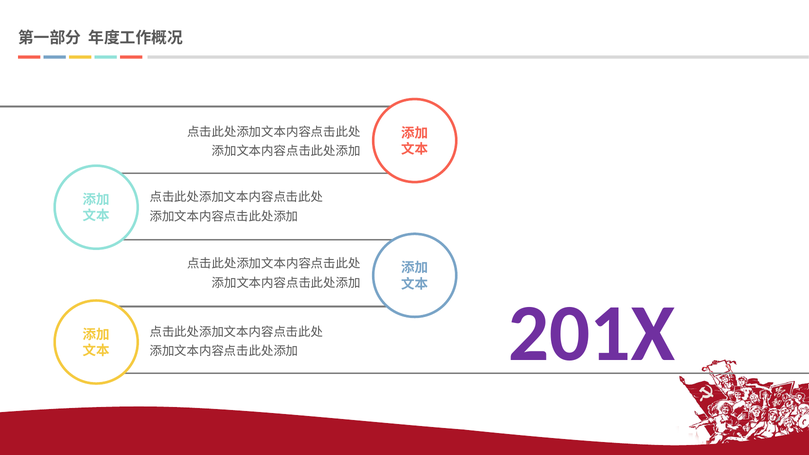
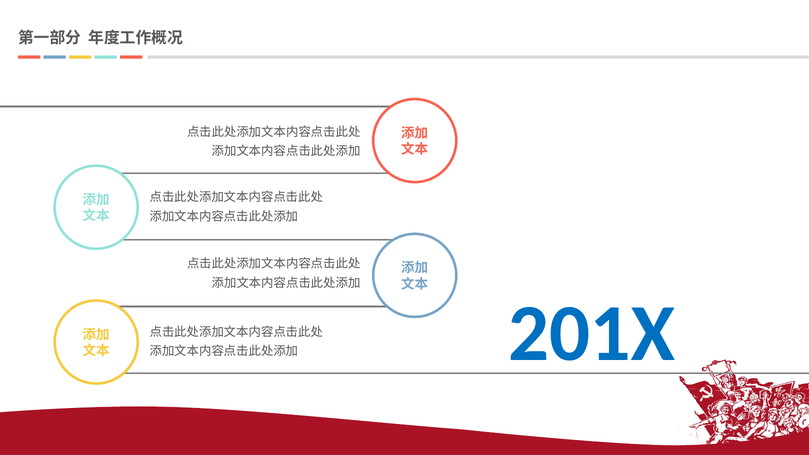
201X colour: purple -> blue (592, 334)
